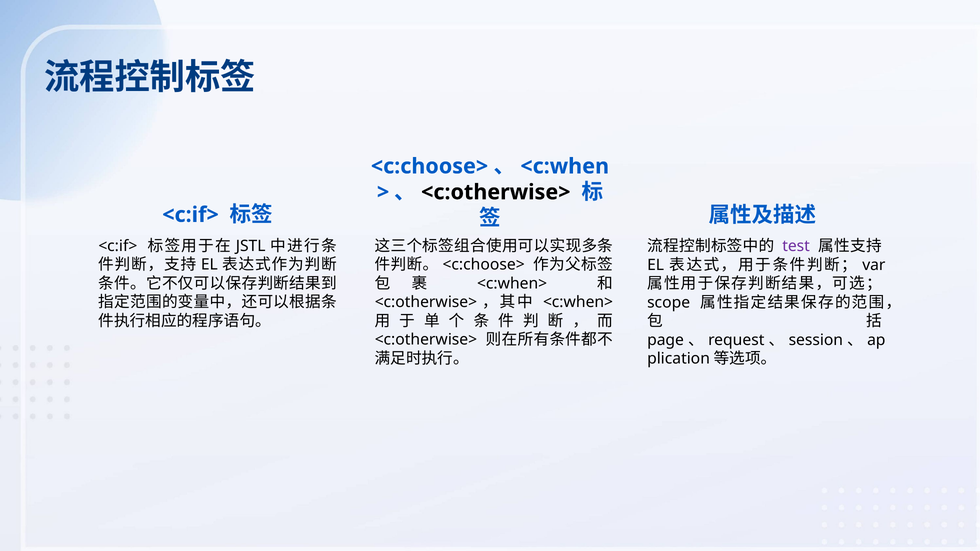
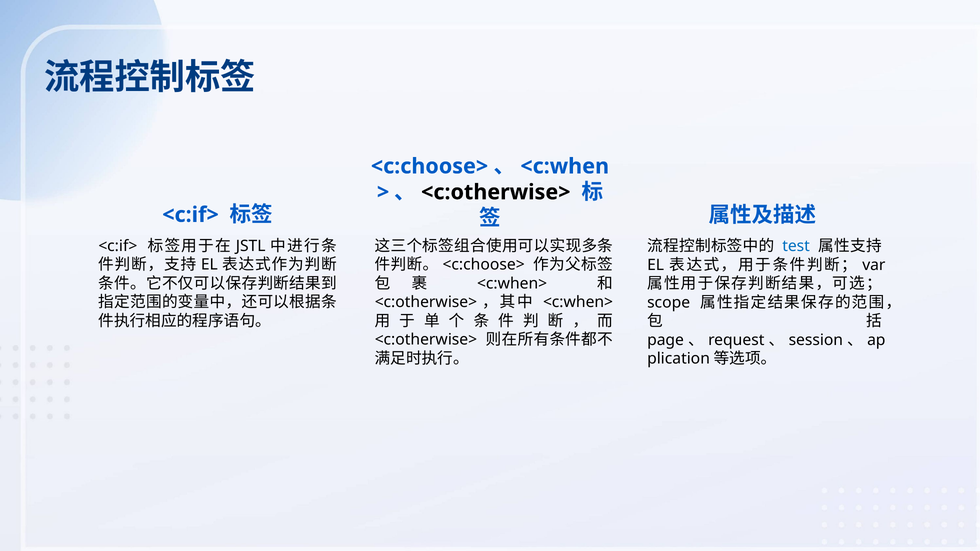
test colour: purple -> blue (796, 246)
